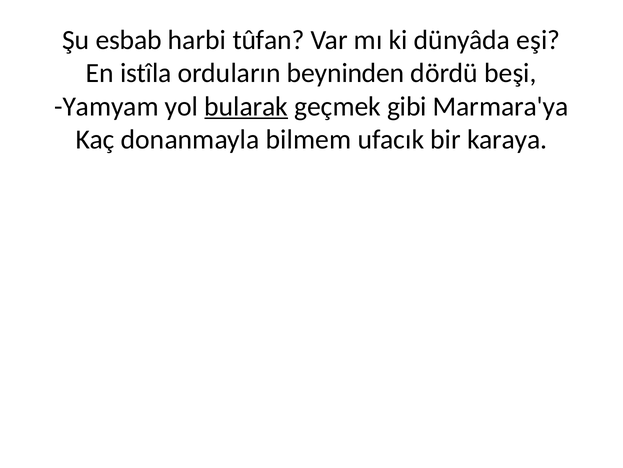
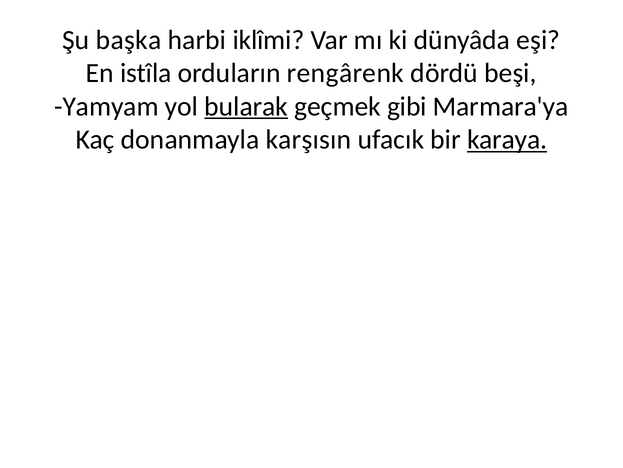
esbab: esbab -> başka (129, 40)
tûfan: tûfan -> iklîmi (268, 40)
beyninden: beyninden -> rengârenk (345, 73)
bilmem: bilmem -> karşısın (308, 140)
karaya underline: none -> present (507, 140)
